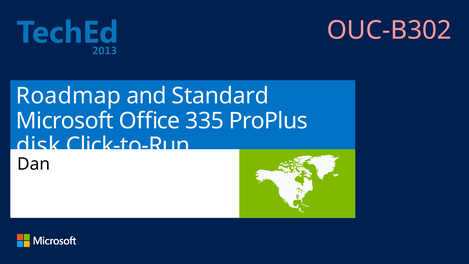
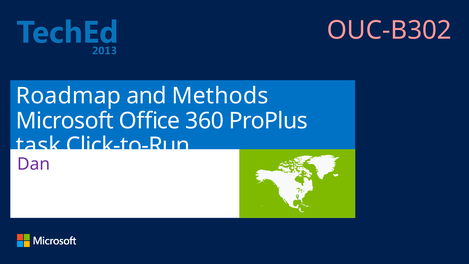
Standard: Standard -> Methods (220, 96)
335: 335 -> 360 (205, 121)
disk: disk -> task (38, 146)
Dan colour: black -> purple (34, 164)
